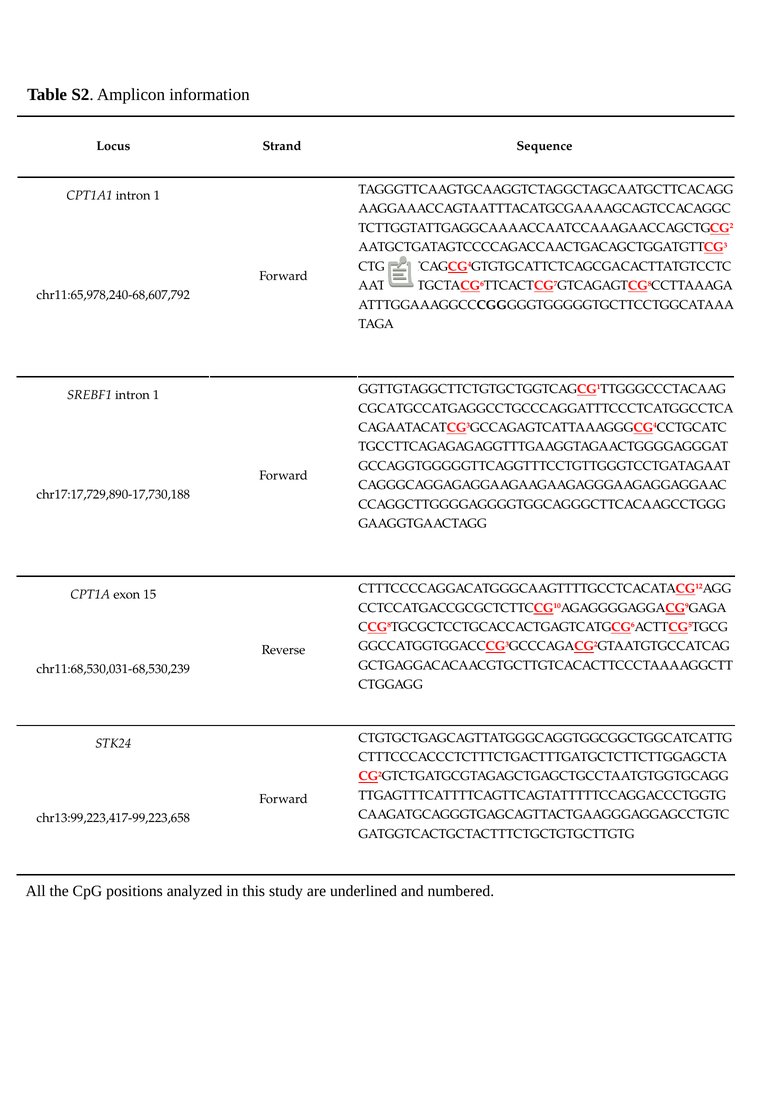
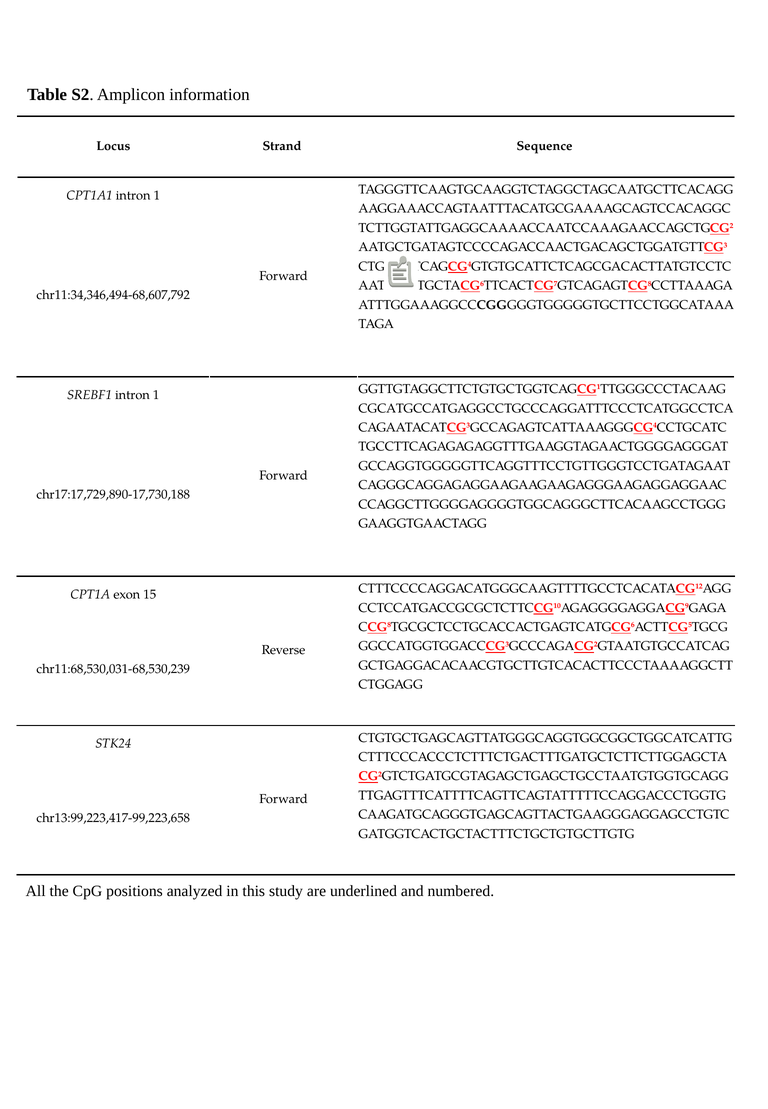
chr11:65,978,240-68,607,792: chr11:65,978,240-68,607,792 -> chr11:34,346,494-68,607,792 (113, 295)
